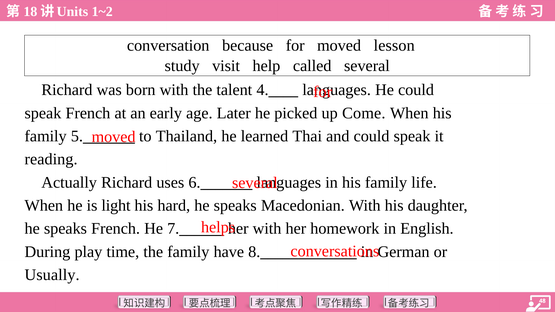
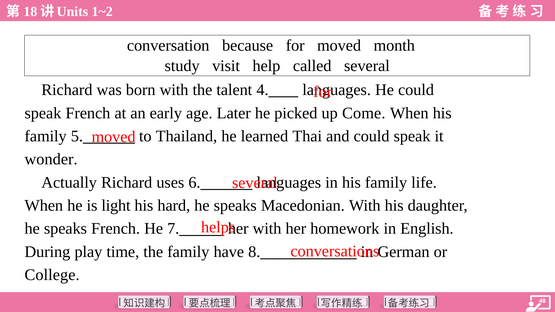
lesson: lesson -> month (394, 45)
reading: reading -> wonder (51, 159)
Usually: Usually -> College (52, 275)
